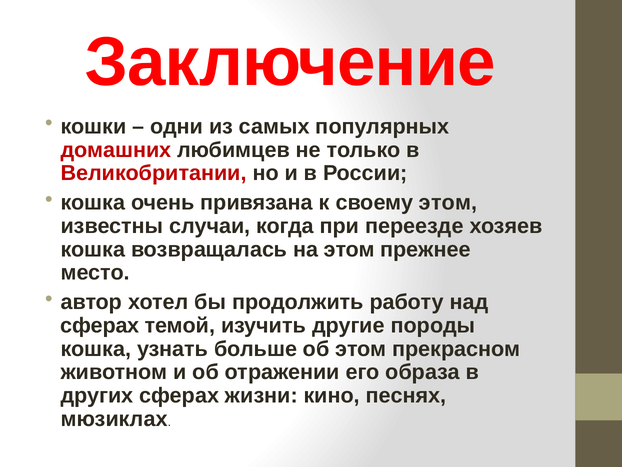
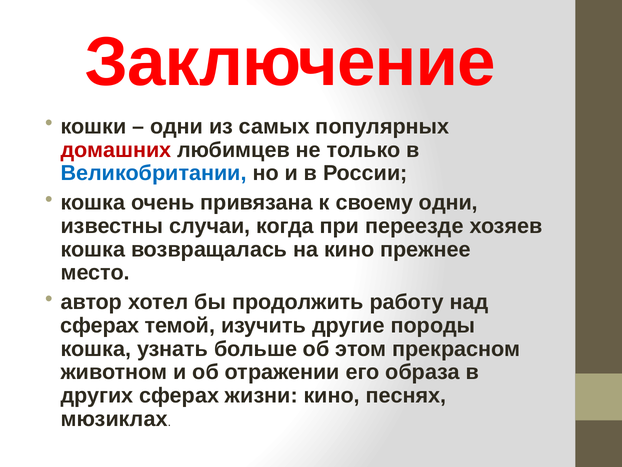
Великобритании colour: red -> blue (154, 173)
своему этом: этом -> одни (448, 203)
на этом: этом -> кино (349, 249)
